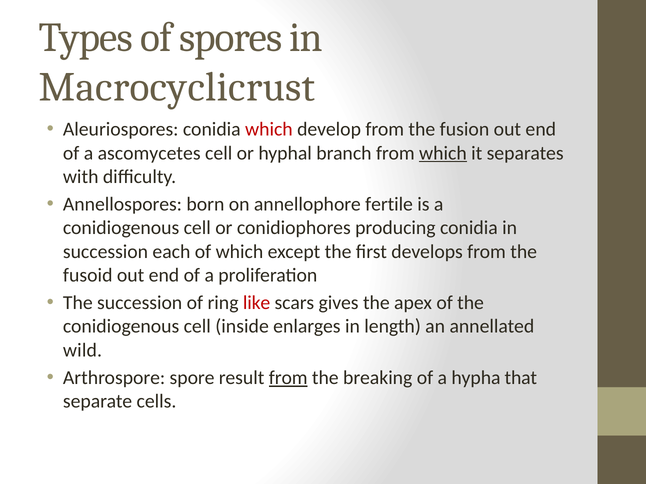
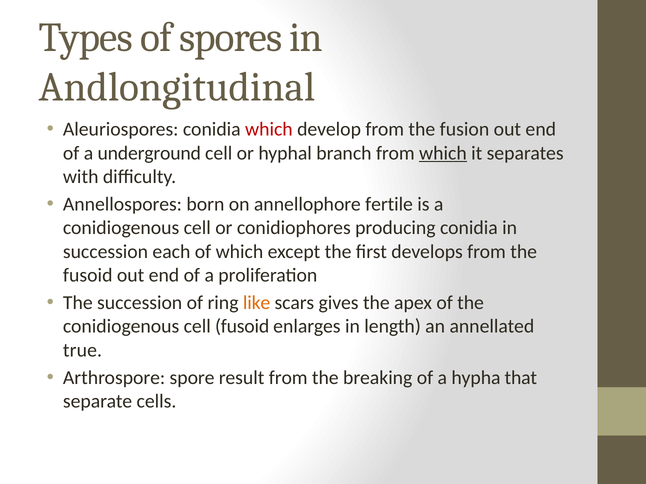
Macrocyclicrust: Macrocyclicrust -> Andlongitudinal (177, 87)
ascomycetes: ascomycetes -> underground (149, 153)
like colour: red -> orange (257, 303)
cell inside: inside -> fusoid (242, 327)
wild: wild -> true (83, 350)
from underline: present -> none (288, 378)
